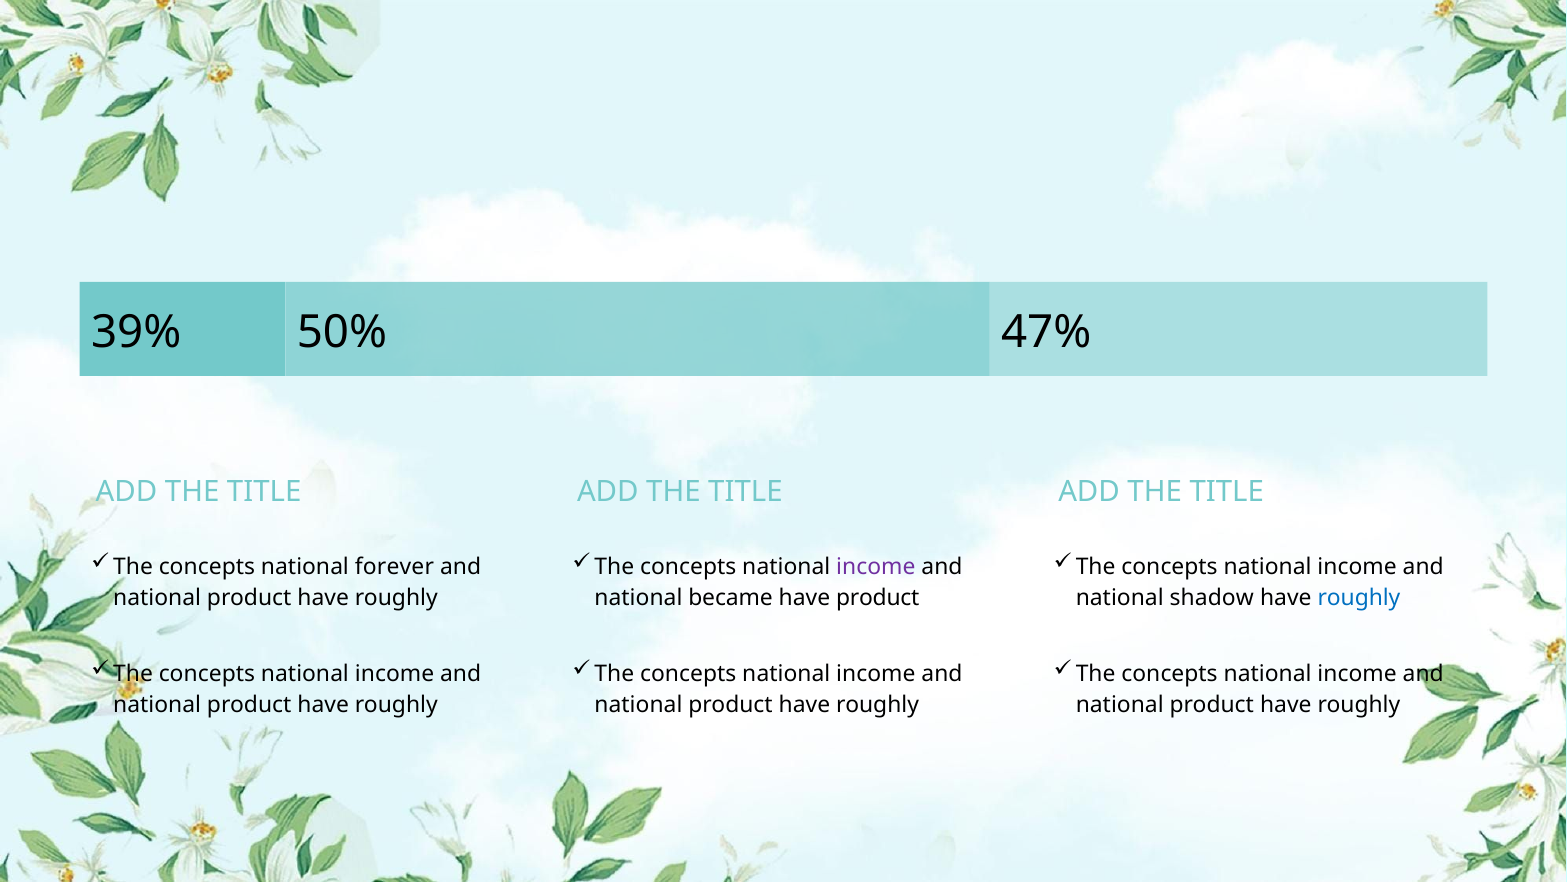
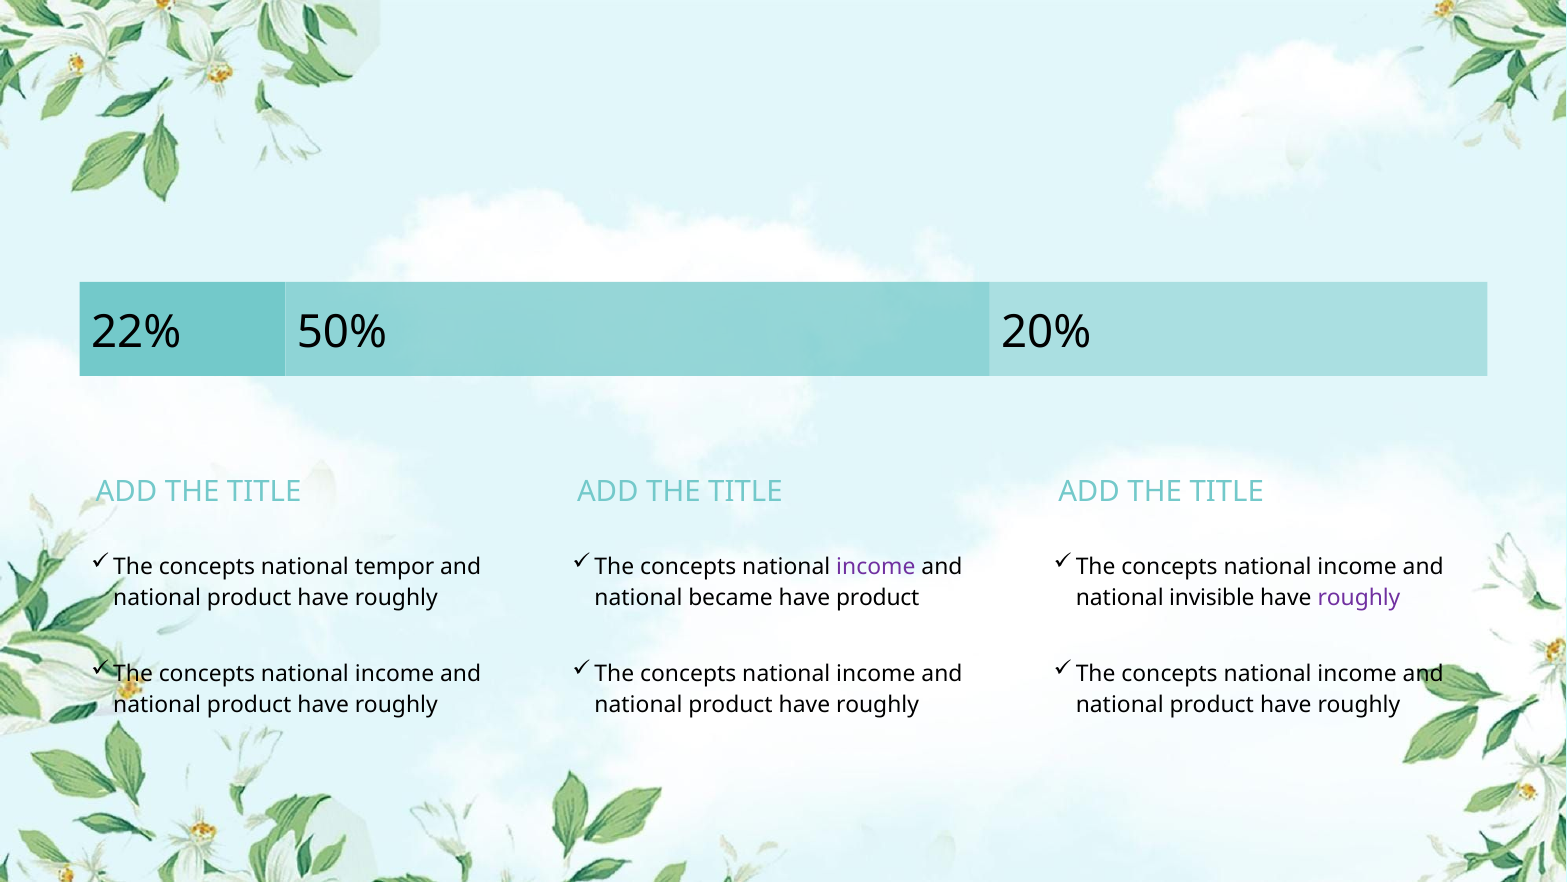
39%: 39% -> 22% (136, 332)
47%: 47% -> 20% (1046, 332)
forever: forever -> tempor (395, 566)
shadow: shadow -> invisible (1212, 598)
roughly colour: blue -> purple (1359, 598)
